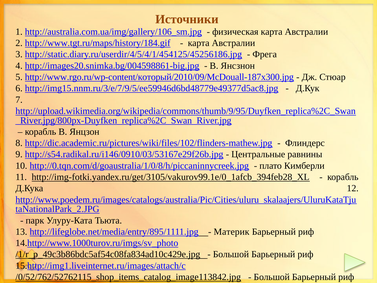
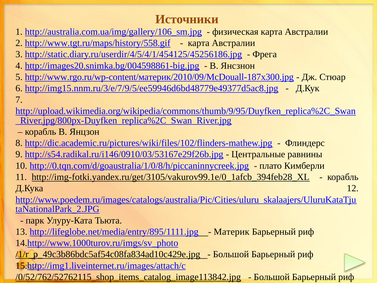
http://www.tgt.ru/maps/history/184.gif: http://www.tgt.ru/maps/history/184.gif -> http://www.tgt.ru/maps/history/558.gif (98, 43)
http://www.rgo.ru/wp-content/который/2010/09/McDouall-187x300.jpg: http://www.rgo.ru/wp-content/который/2010/09/McDouall-187x300.jpg -> http://www.rgo.ru/wp-content/материк/2010/09/McDouall-187x300.jpg (159, 77)
